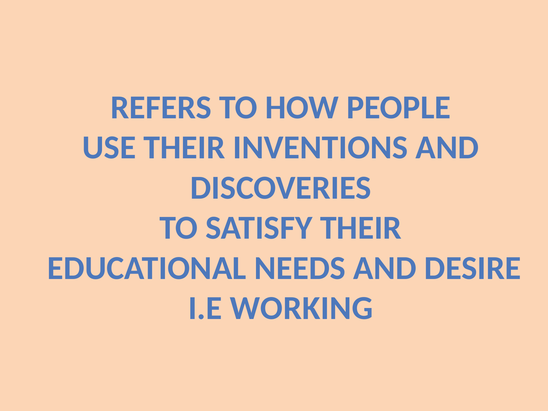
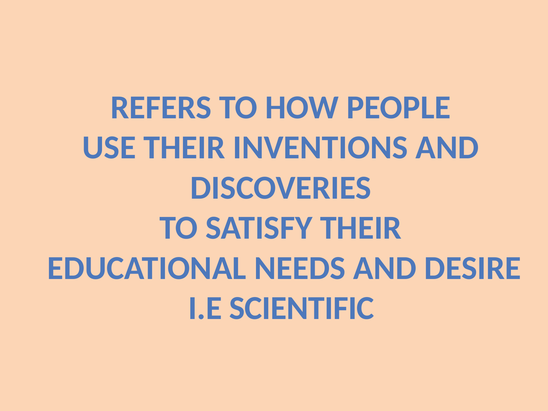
WORKING: WORKING -> SCIENTIFIC (302, 308)
